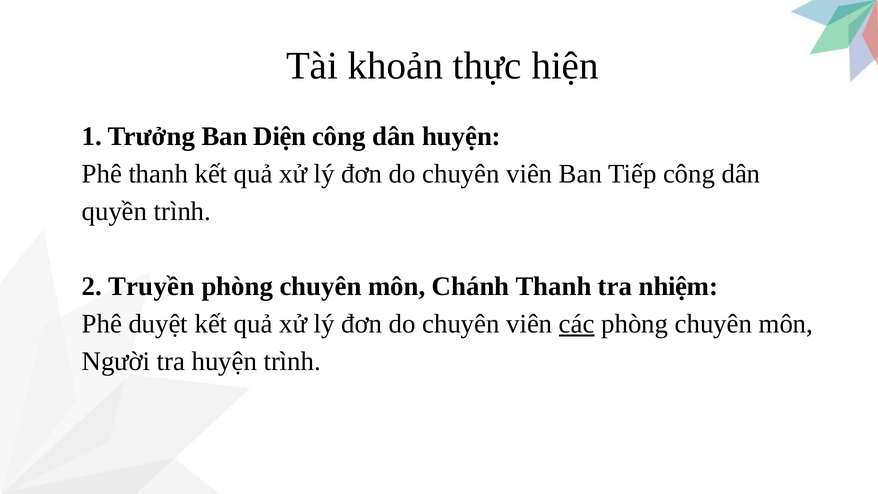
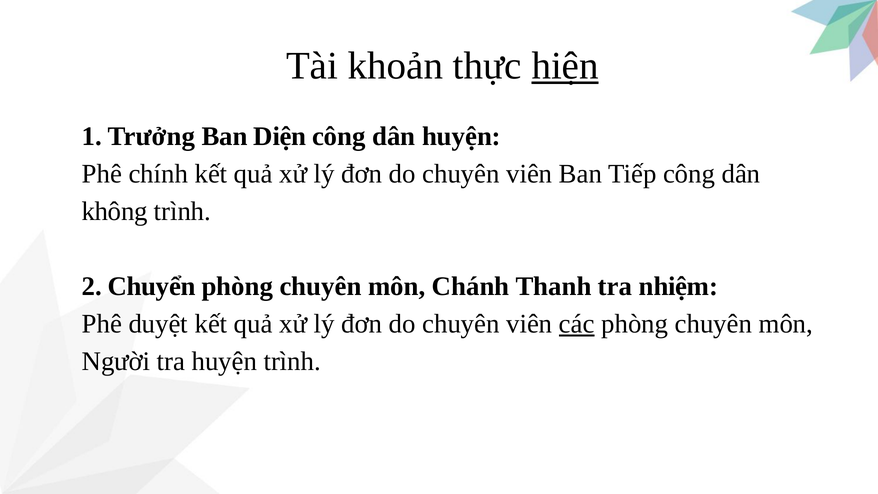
hiện underline: none -> present (565, 66)
Phê thanh: thanh -> chính (158, 174)
quyền: quyền -> không (115, 211)
Truyền: Truyền -> Chuyển (152, 286)
